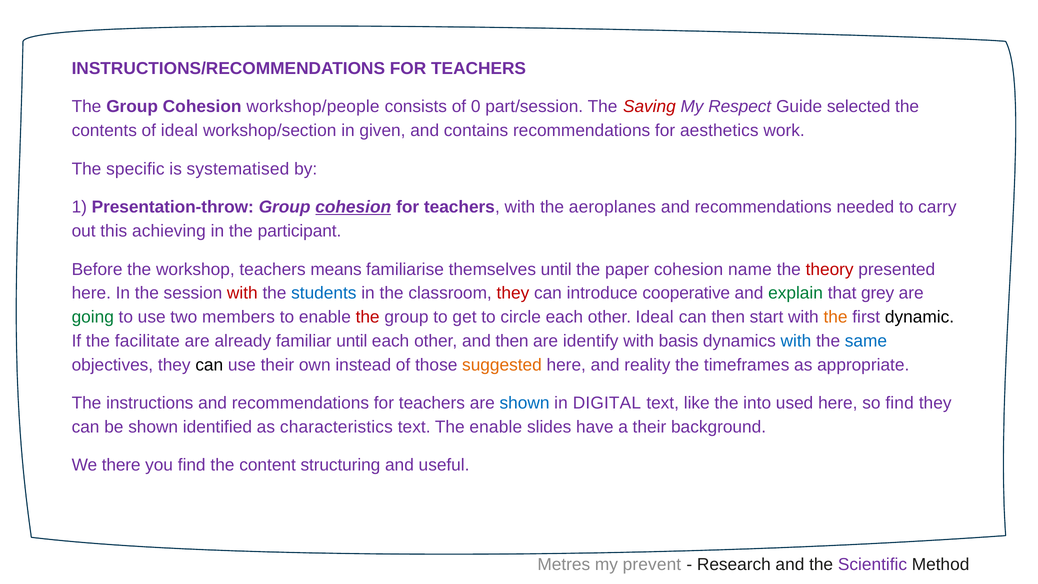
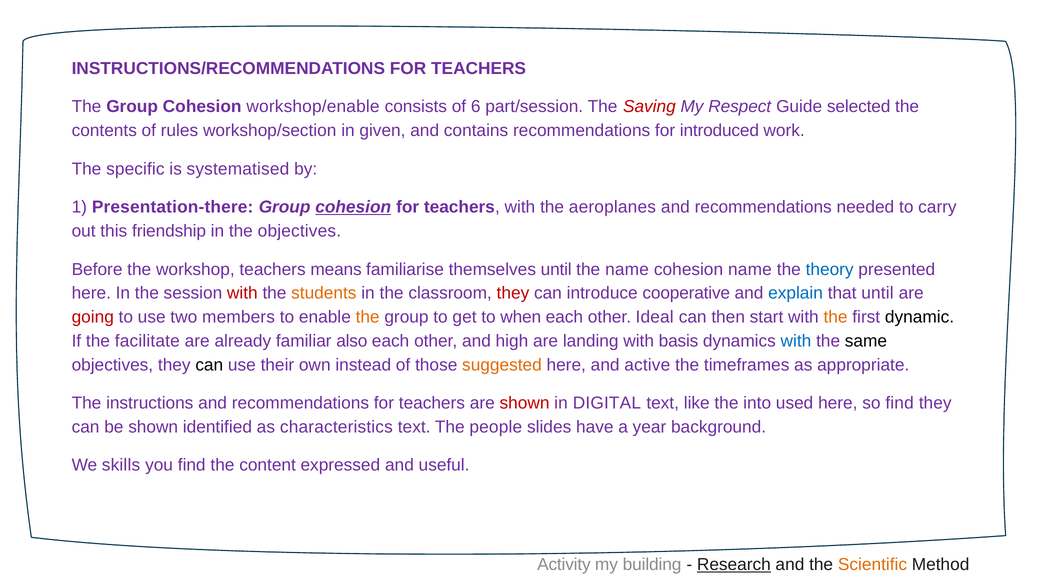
workshop/people: workshop/people -> workshop/enable (313, 107)
0: 0 -> 6 (476, 107)
of ideal: ideal -> rules (179, 131)
aesthetics: aesthetics -> introduced (719, 131)
Presentation-throw: Presentation-throw -> Presentation-there (173, 207)
achieving: achieving -> friendship (169, 231)
the participant: participant -> objectives (299, 231)
the paper: paper -> name (627, 269)
theory colour: red -> blue (830, 269)
students colour: blue -> orange (324, 293)
explain colour: green -> blue (796, 293)
that grey: grey -> until (877, 293)
going colour: green -> red (93, 317)
the colour: red -> orange (368, 317)
circle: circle -> when (521, 317)
familiar until: until -> also (352, 341)
and then: then -> high (512, 341)
identify: identify -> landing (591, 341)
same colour: blue -> black (866, 341)
reality: reality -> active (647, 365)
shown colour: blue -> red (525, 403)
The enable: enable -> people (496, 427)
a their: their -> year (649, 427)
there: there -> skills (121, 465)
structuring: structuring -> expressed (340, 465)
Metres: Metres -> Activity (564, 564)
prevent: prevent -> building (652, 564)
Research underline: none -> present (734, 564)
Scientific colour: purple -> orange (873, 564)
